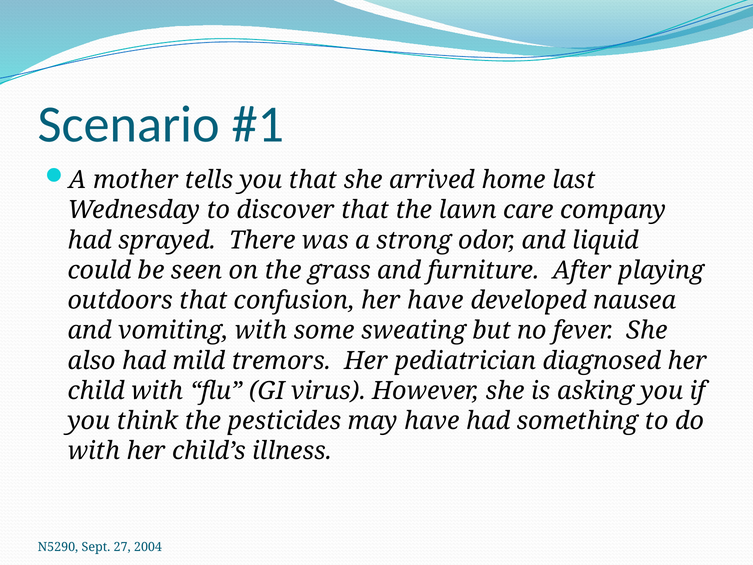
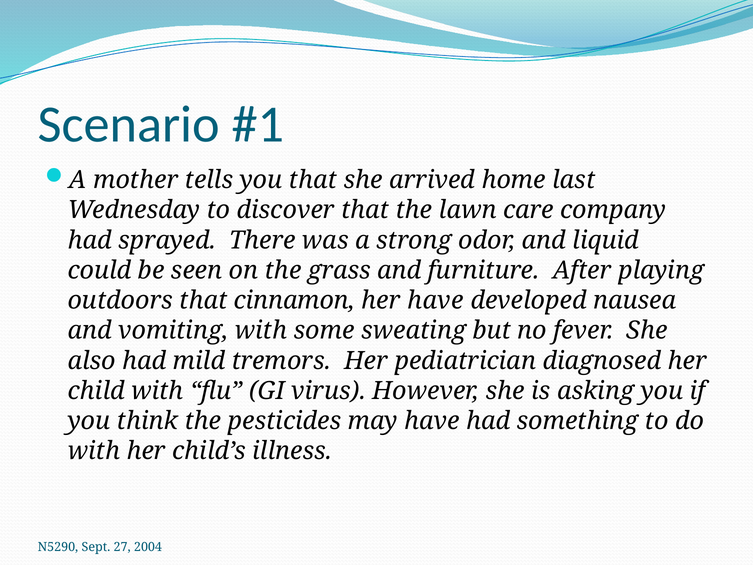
confusion: confusion -> cinnamon (295, 300)
